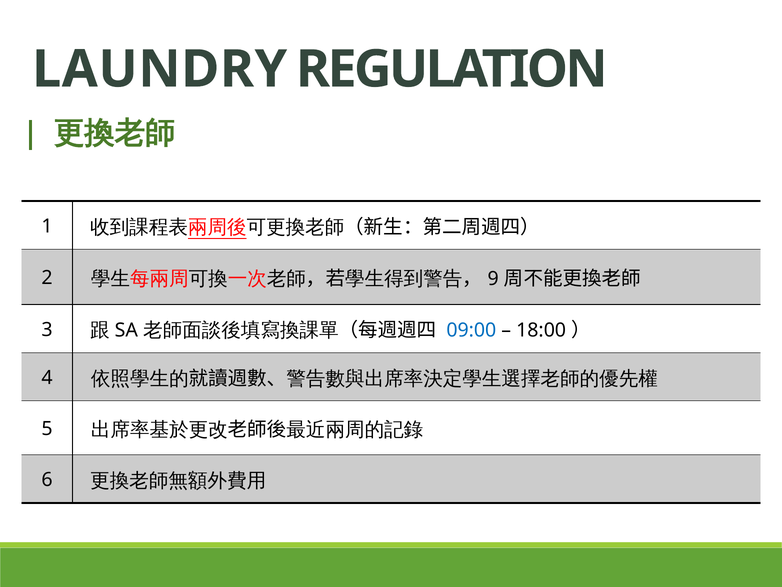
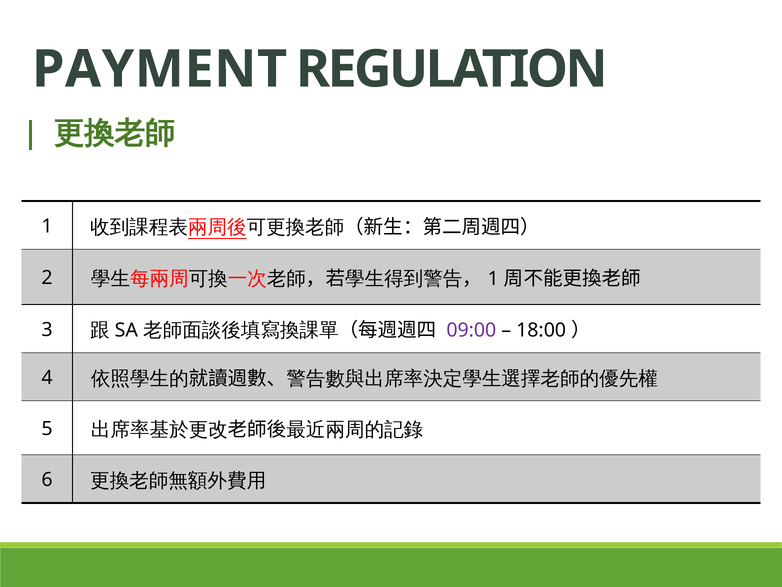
LAUNDRY: LAUNDRY -> PAYMENT (160, 69)
9: 9 -> 1 (493, 279)
09:00 colour: blue -> purple (471, 330)
